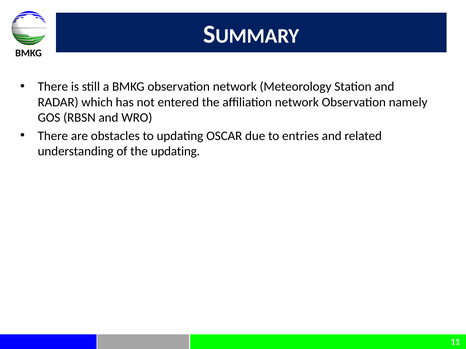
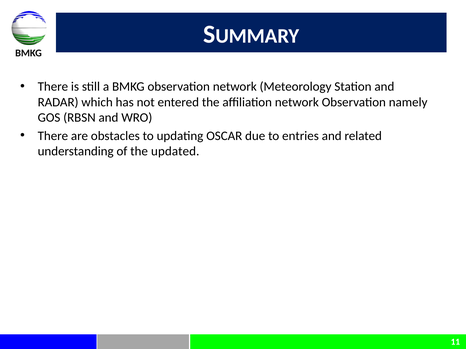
the updating: updating -> updated (175, 152)
